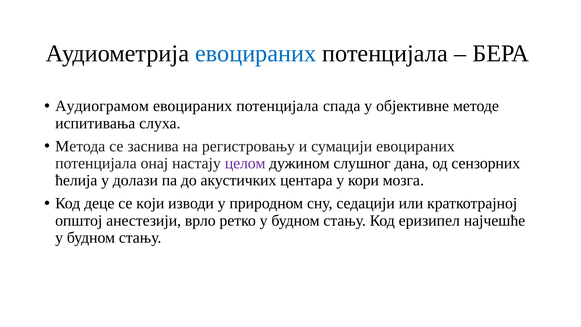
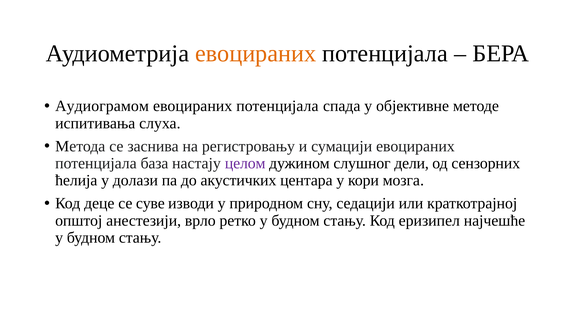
евоцираних colour: blue -> orange (256, 53)
онај: онај -> база (154, 163)
дана: дана -> дели (412, 163)
који: који -> суве (150, 203)
